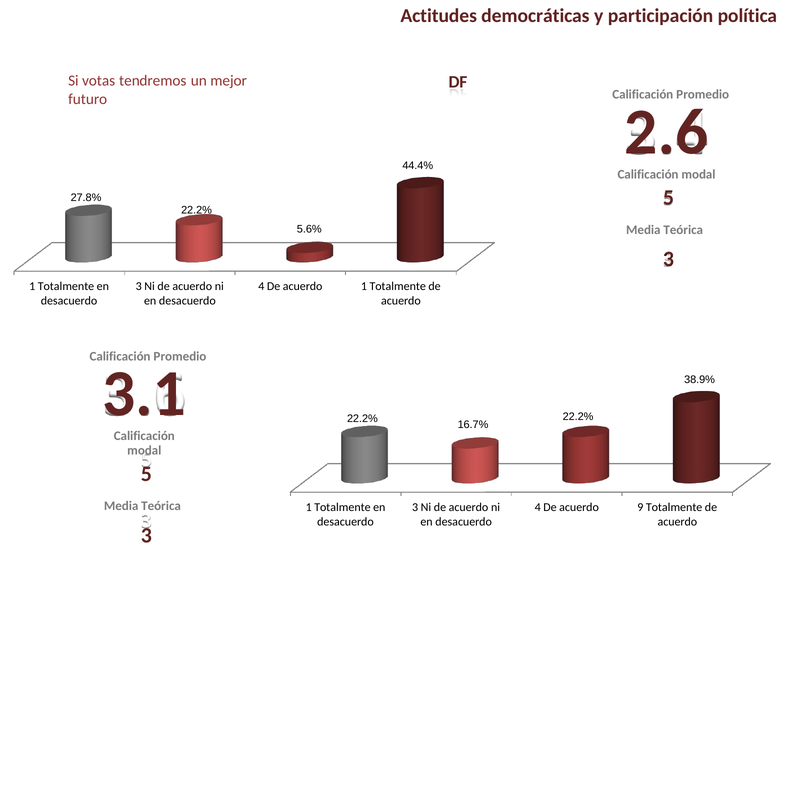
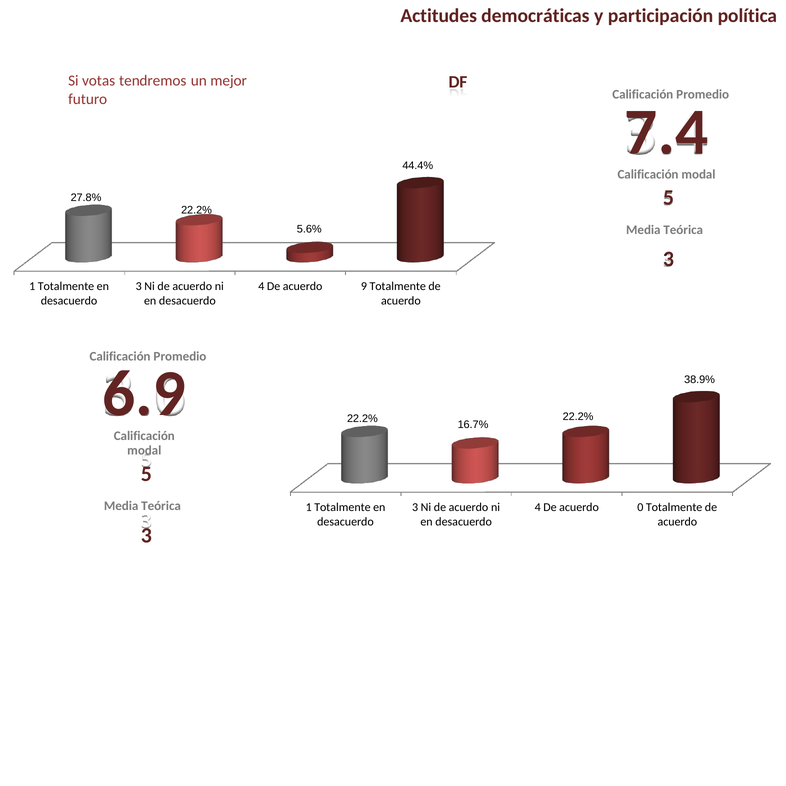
2.6: 2.6 -> 7.4 (666, 132)
acuerdo 1: 1 -> 9 (364, 286)
3.1: 3.1 -> 6.9 (144, 394)
9: 9 -> 0 (640, 507)
